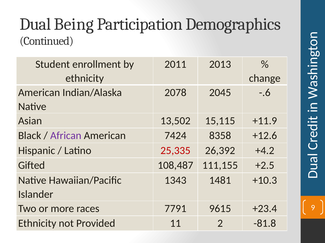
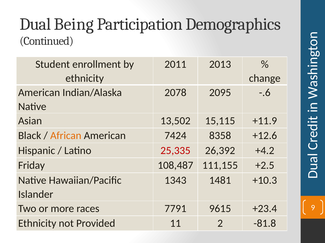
2045: 2045 -> 2095 (220, 93)
African colour: purple -> orange (66, 136)
Gifted: Gifted -> Friday (31, 166)
